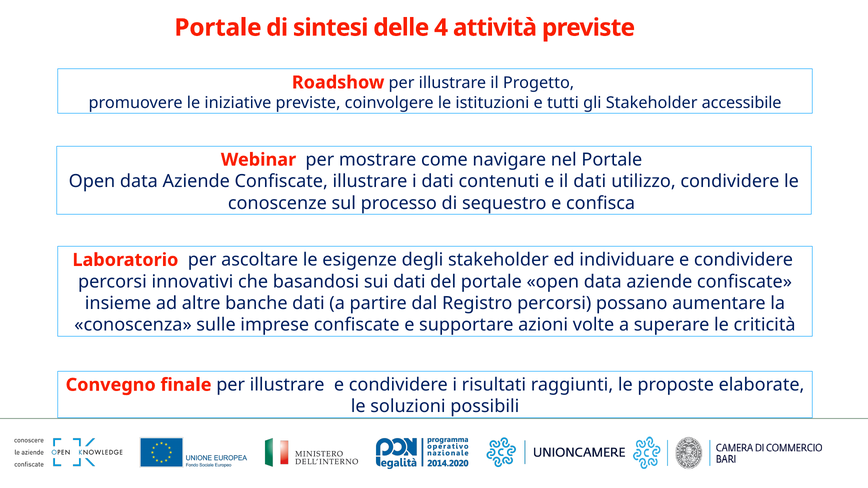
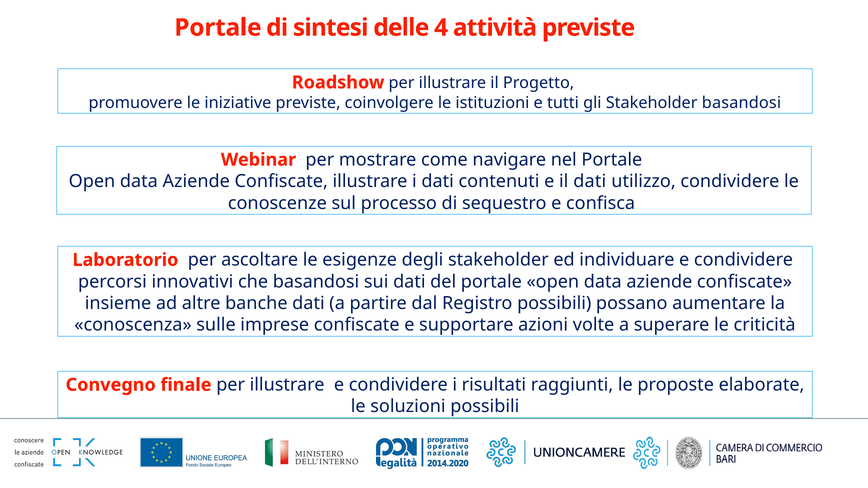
Stakeholder accessibile: accessibile -> basandosi (741, 103)
Registro percorsi: percorsi -> possibili (554, 303)
